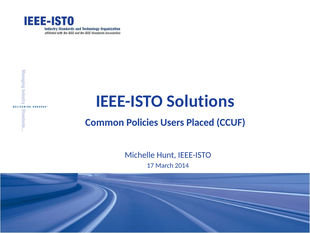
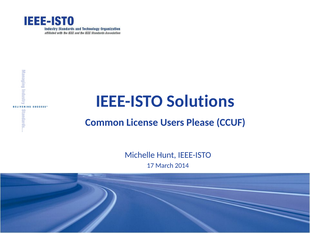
Policies: Policies -> License (142, 122)
Placed: Placed -> Please (200, 122)
